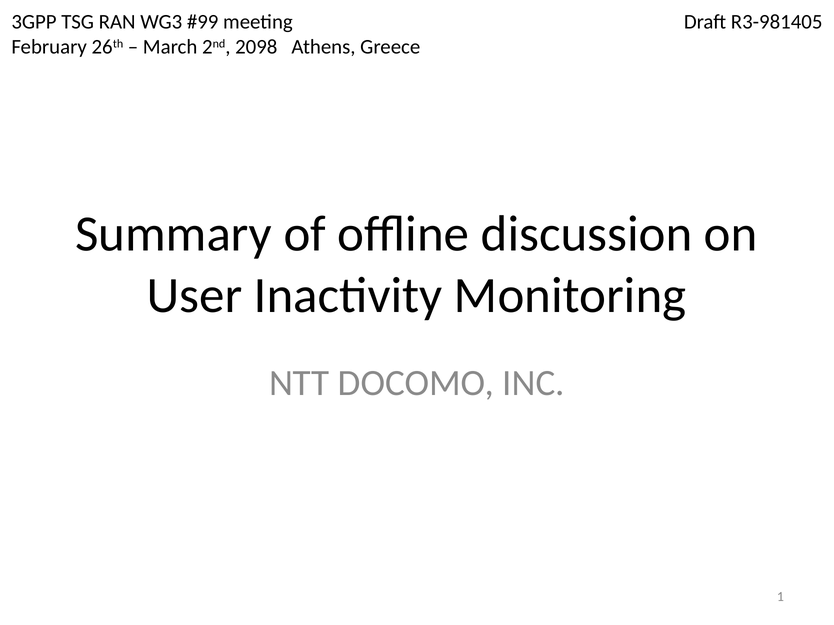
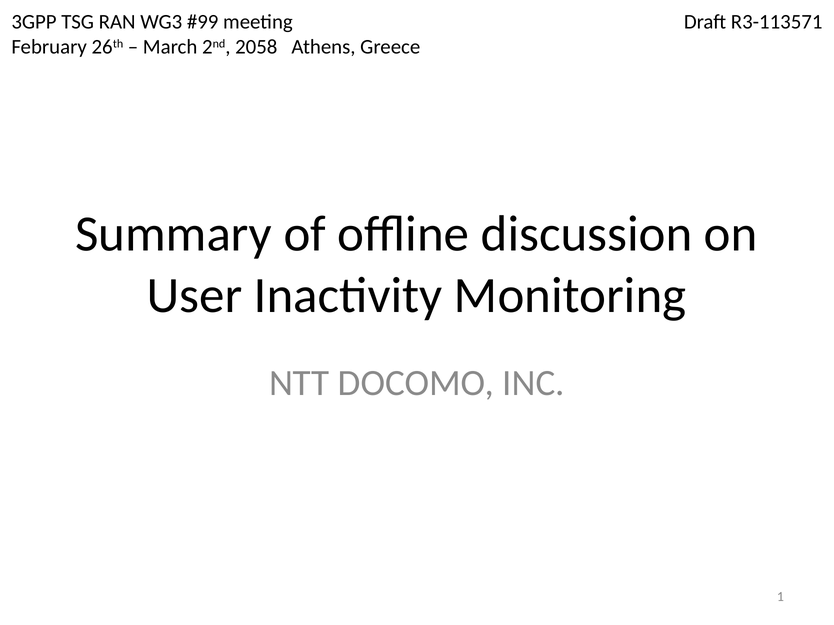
R3-981405: R3-981405 -> R3-113571 (777, 22)
2098: 2098 -> 2058 (256, 47)
